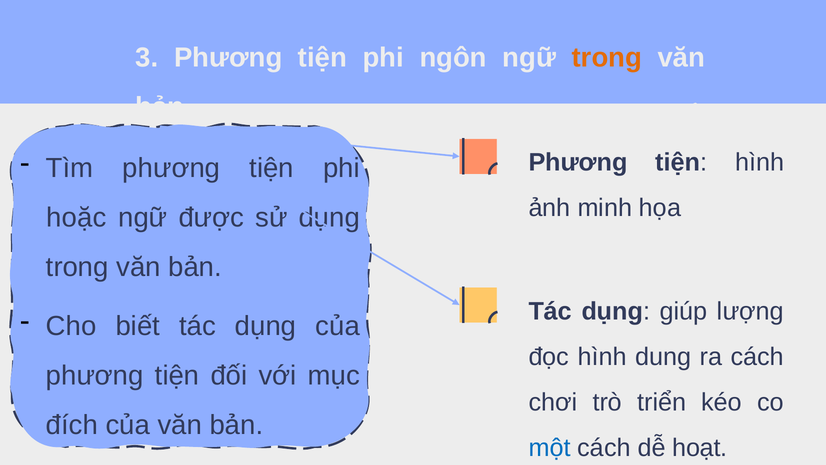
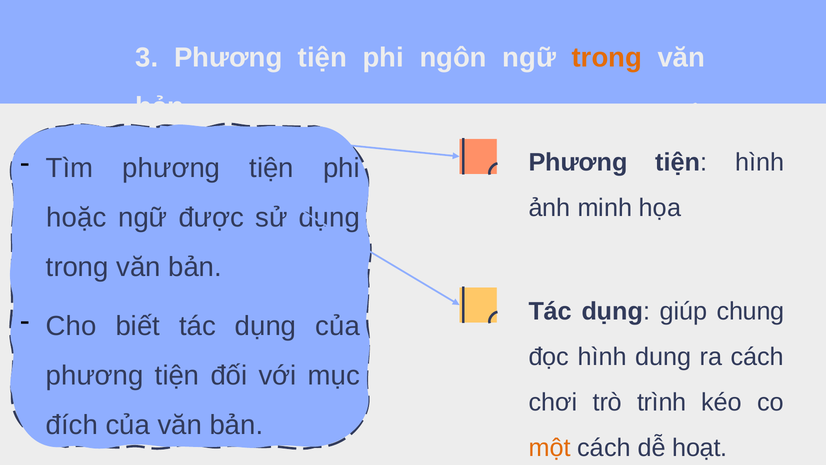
lượng: lượng -> chung (751, 311)
triển: triển -> trình (662, 402)
một colour: blue -> orange (550, 447)
